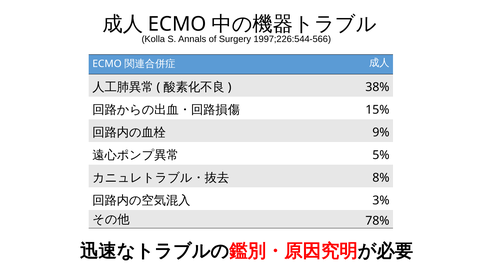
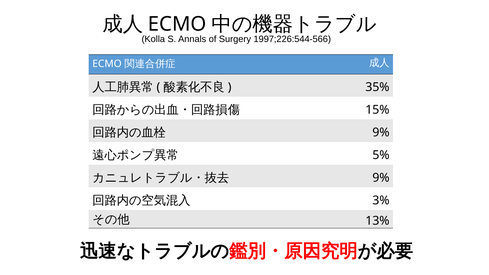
38%: 38% -> 35% (377, 87)
8%: 8% -> 9% (381, 178)
78%: 78% -> 13% (377, 221)
